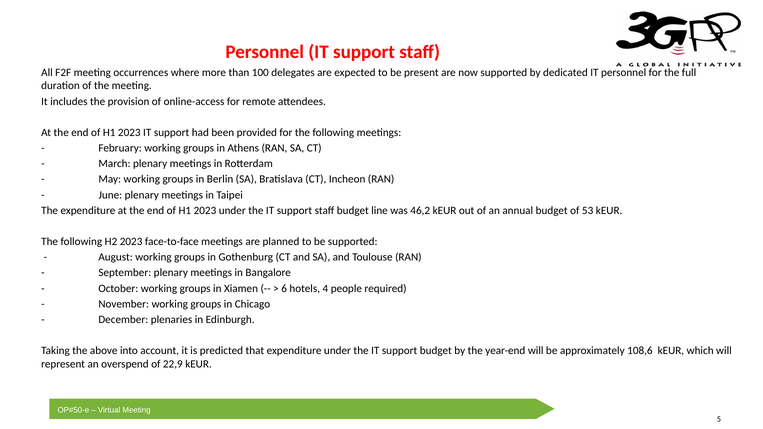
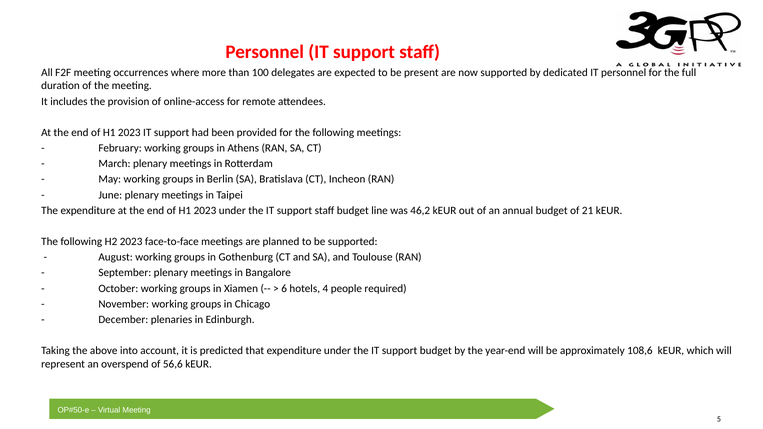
53: 53 -> 21 (588, 211)
22,9: 22,9 -> 56,6 (173, 364)
